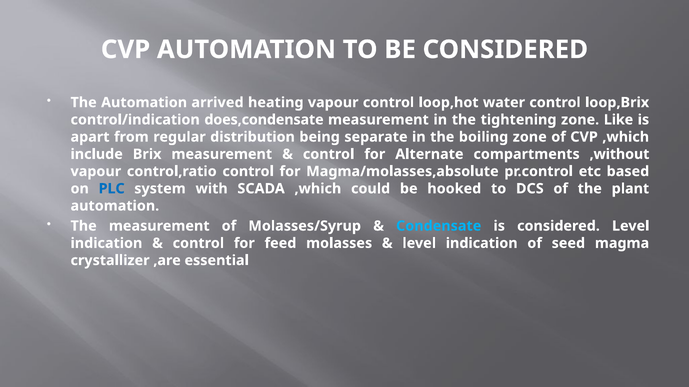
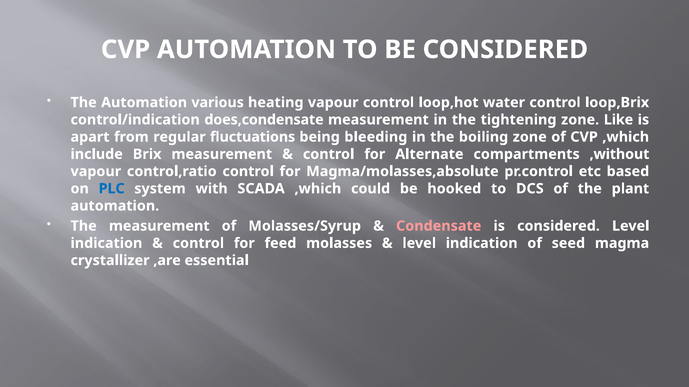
arrived: arrived -> various (218, 103)
distribution: distribution -> fluctuations (253, 137)
separate: separate -> bleeding (376, 137)
Condensate colour: light blue -> pink (439, 226)
